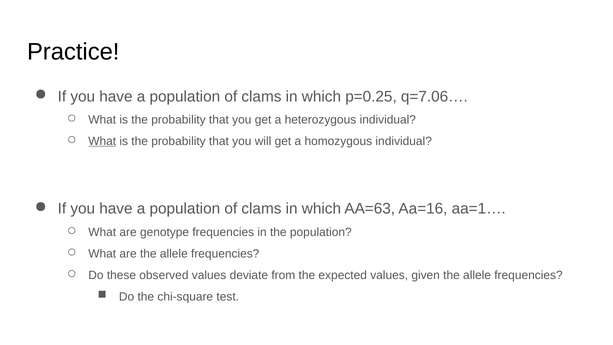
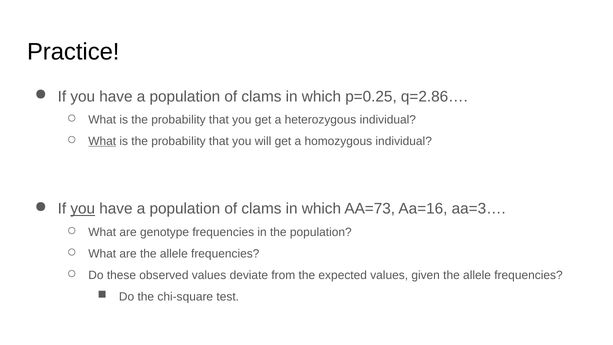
q=7.06…: q=7.06… -> q=2.86… (434, 96)
you underline: none -> present (83, 209)
AA=63: AA=63 -> AA=73 (370, 209)
aa=1…: aa=1… -> aa=3… (479, 209)
